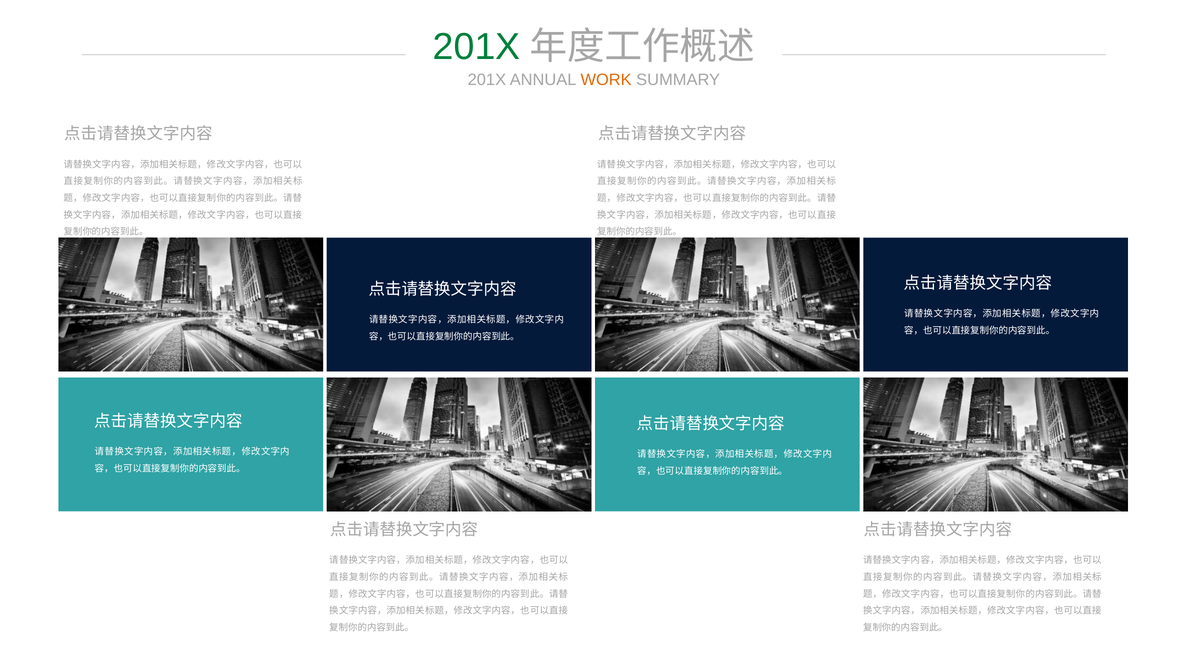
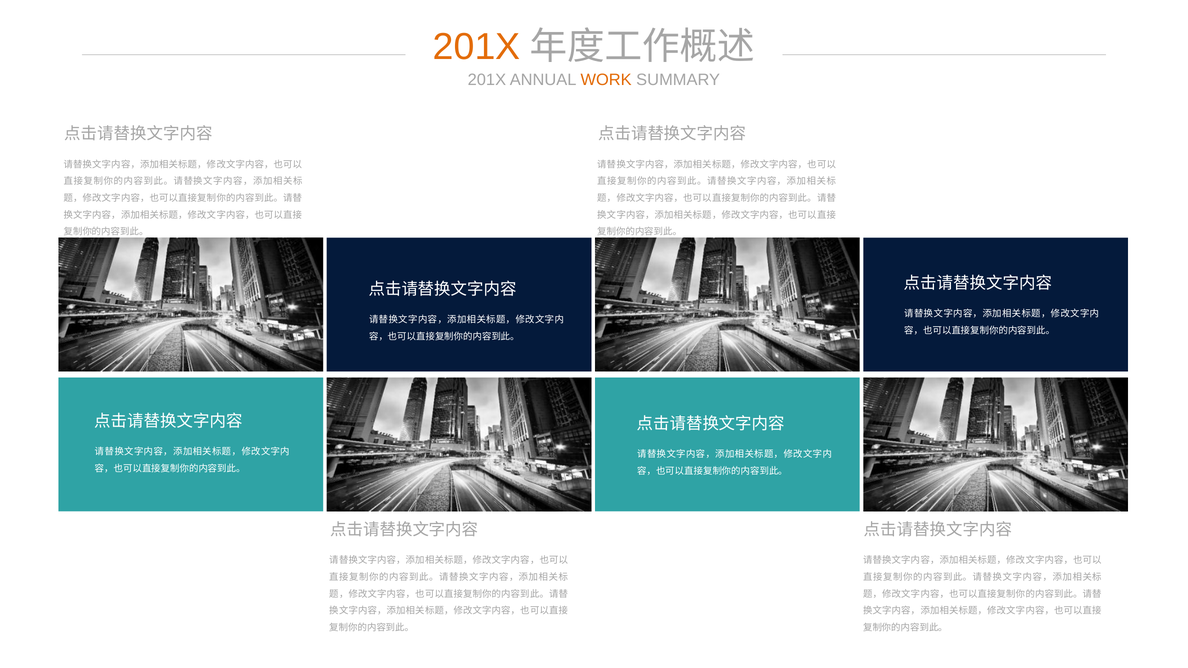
201X colour: green -> orange (477, 47)
